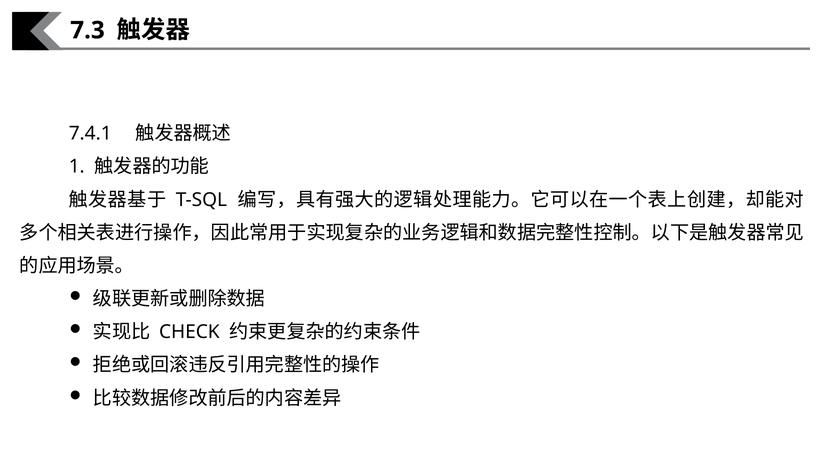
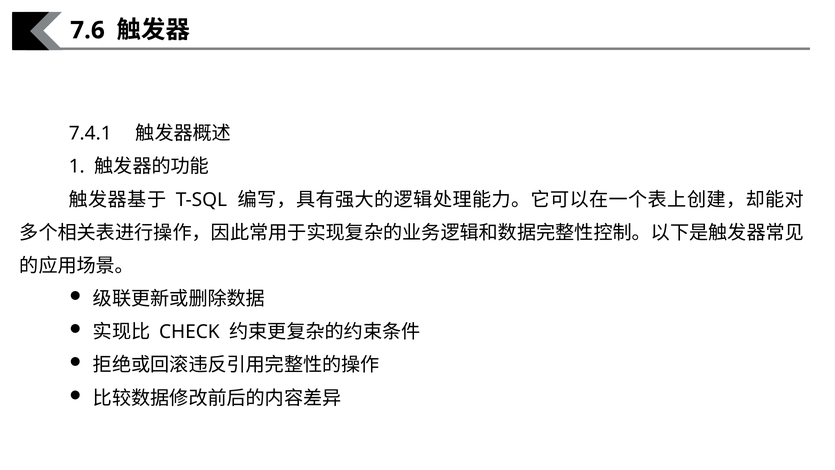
7.3: 7.3 -> 7.6 (87, 30)
